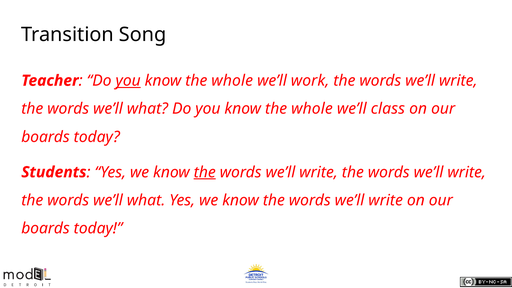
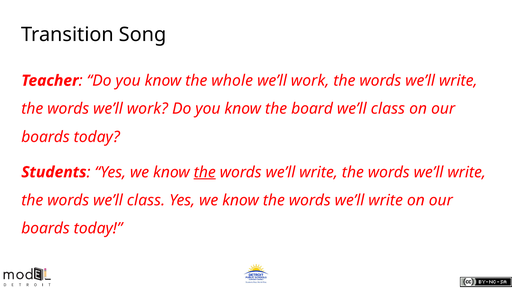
you underline: present -> none (128, 81)
what: what -> work (147, 109)
whole: whole -> board (312, 109)
what: what -> class (146, 200)
